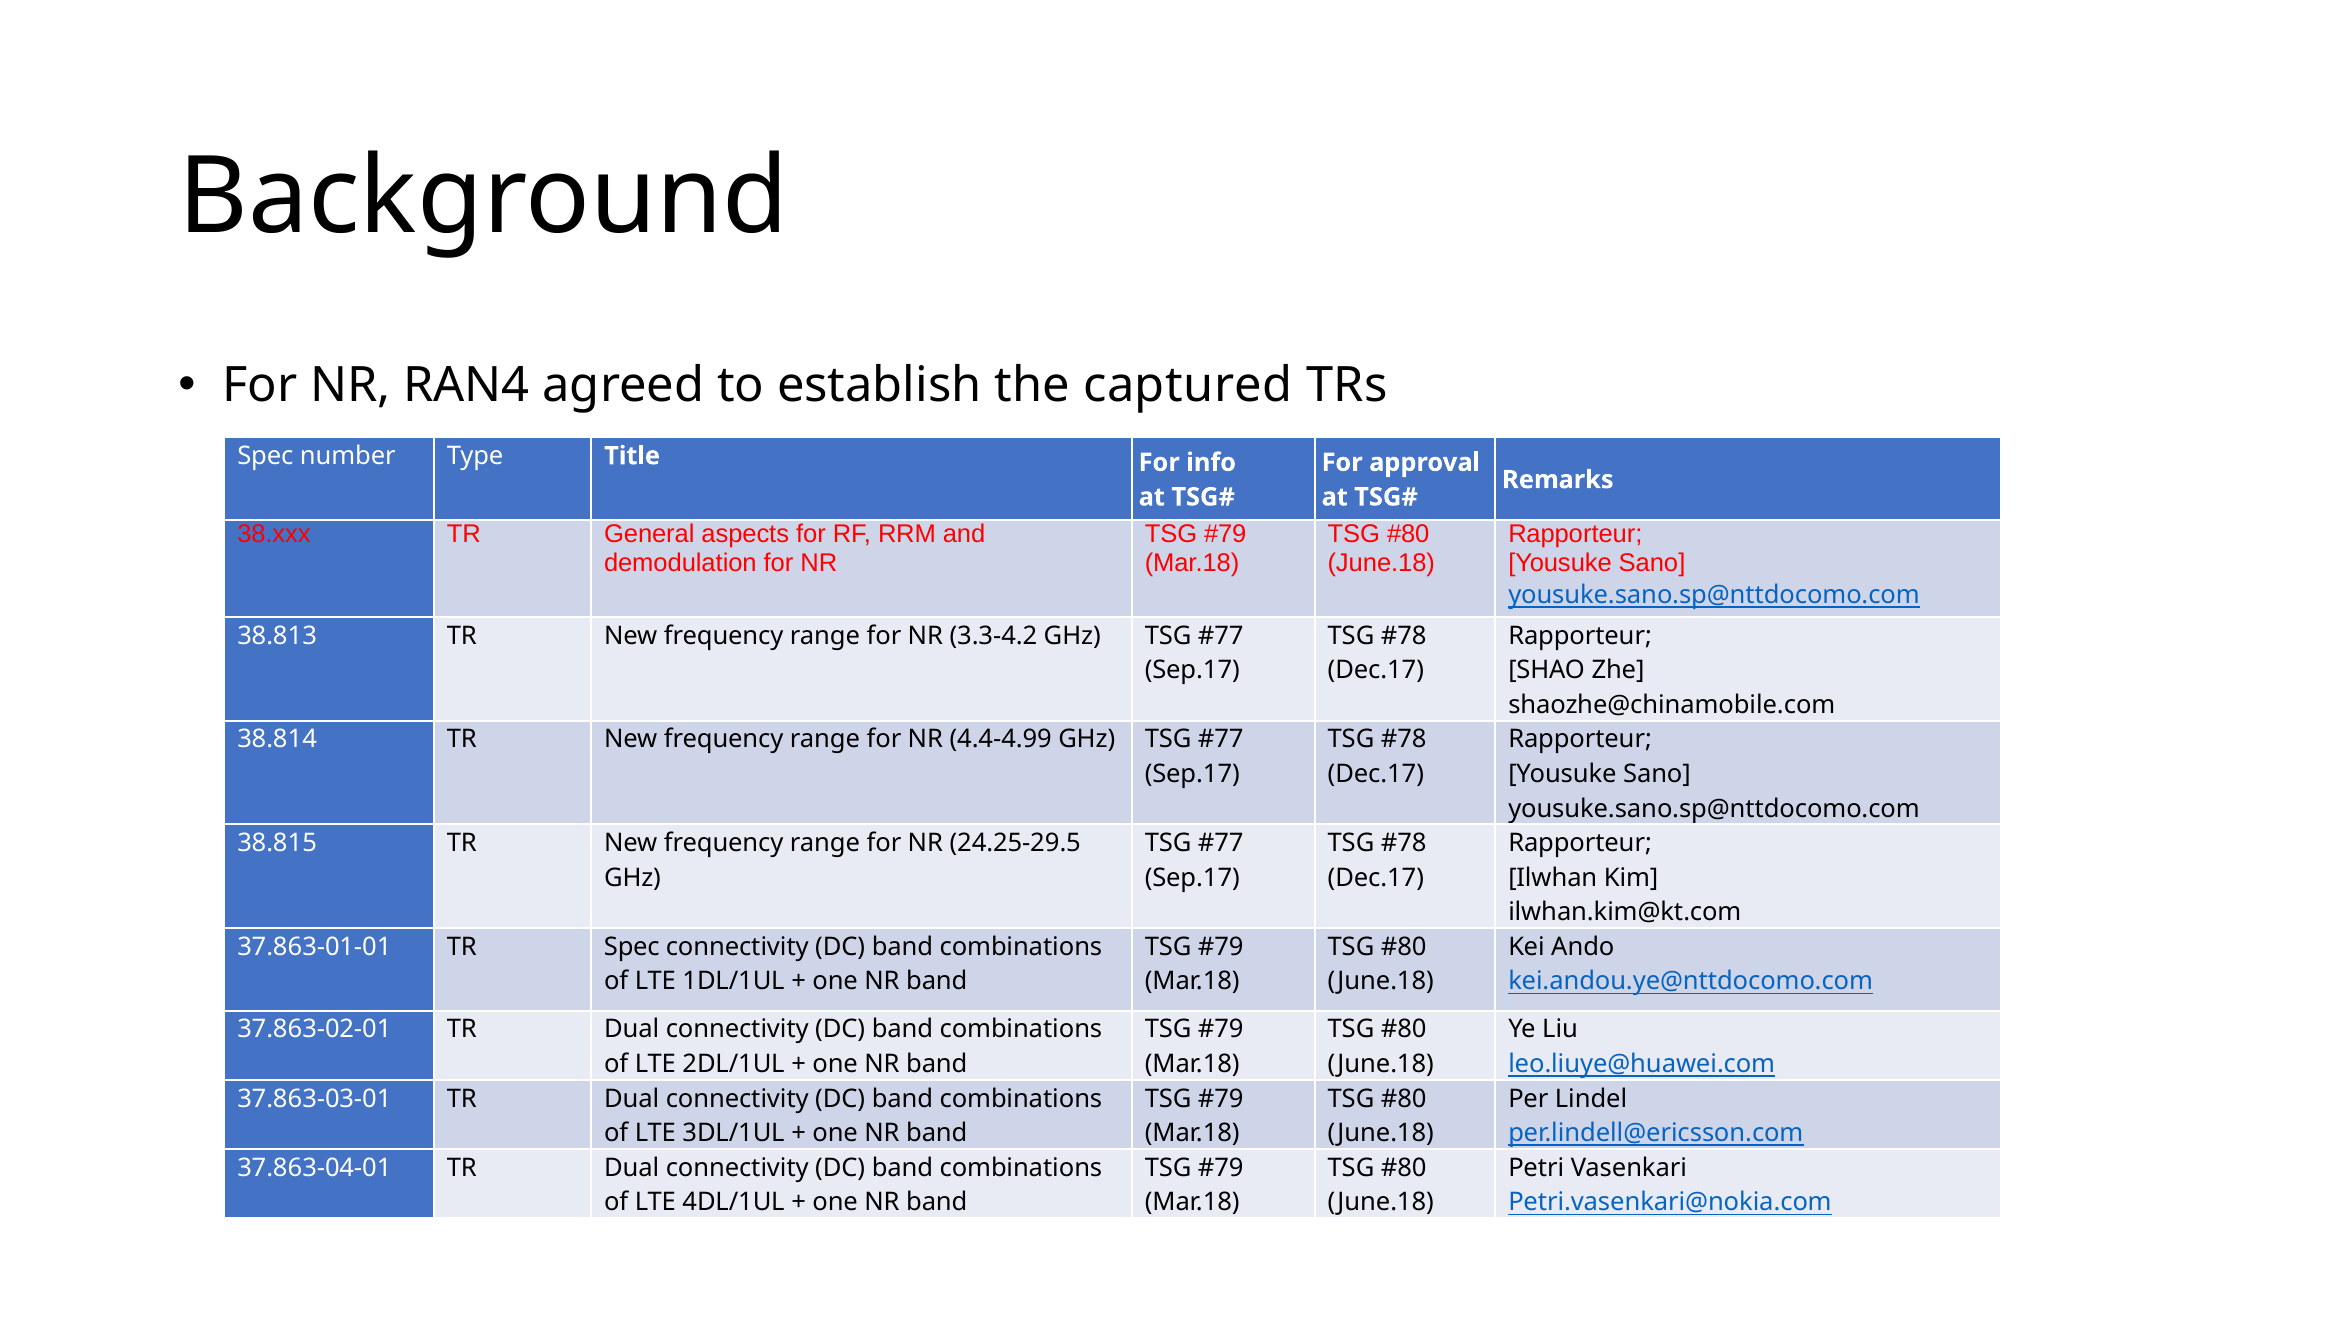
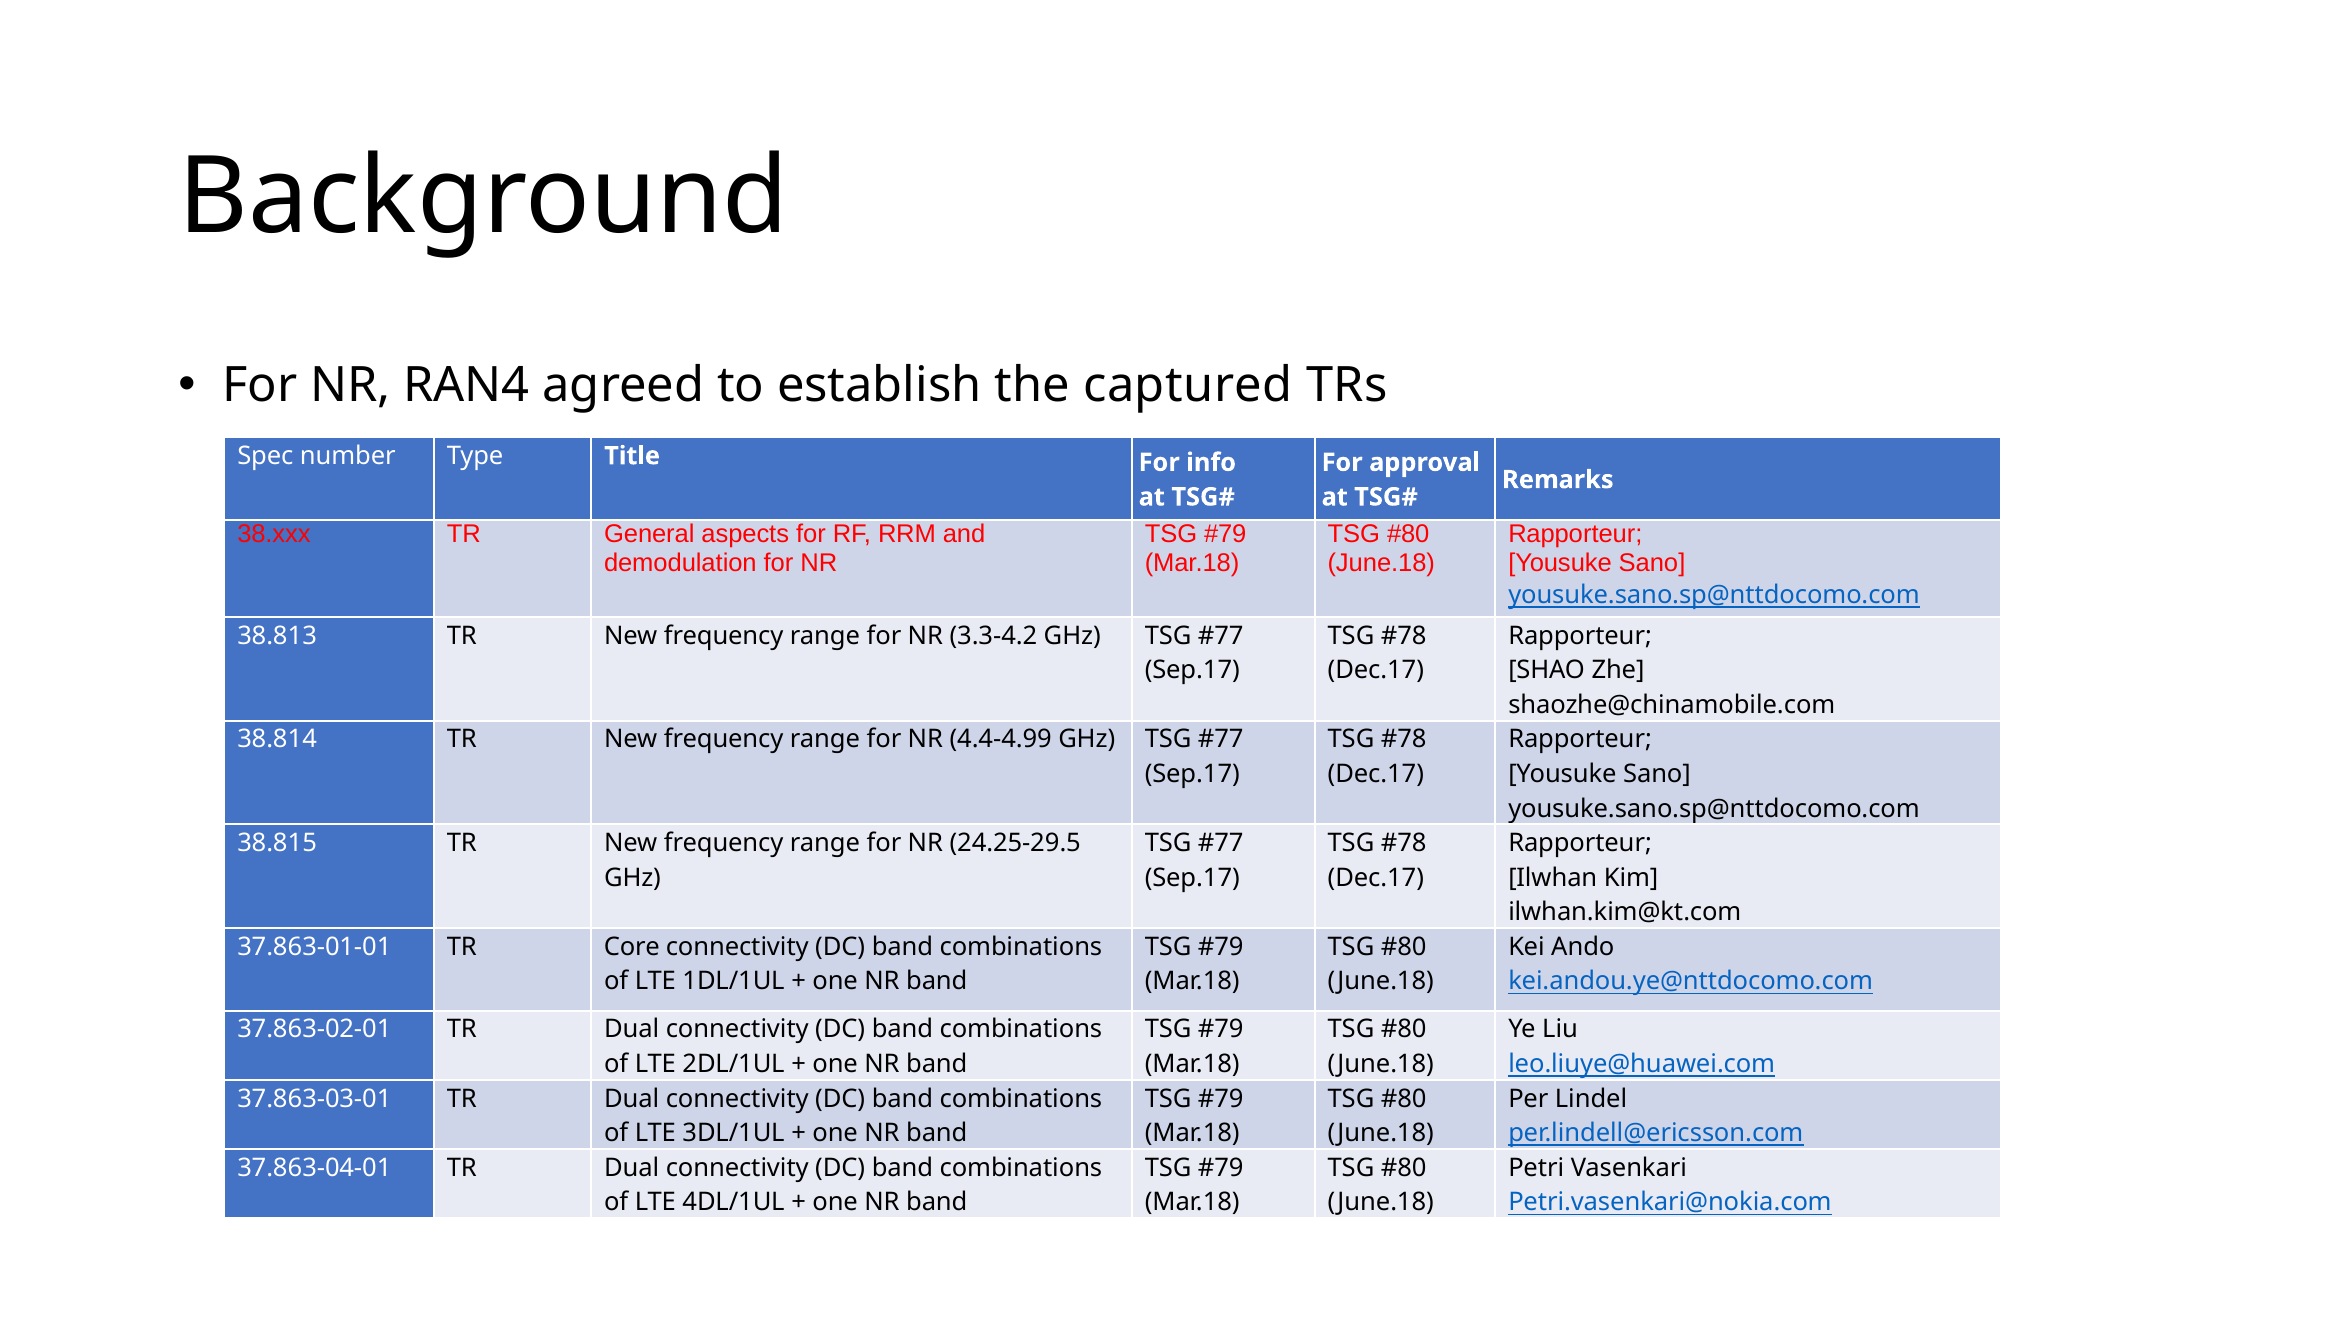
TR Spec: Spec -> Core (632, 947)
